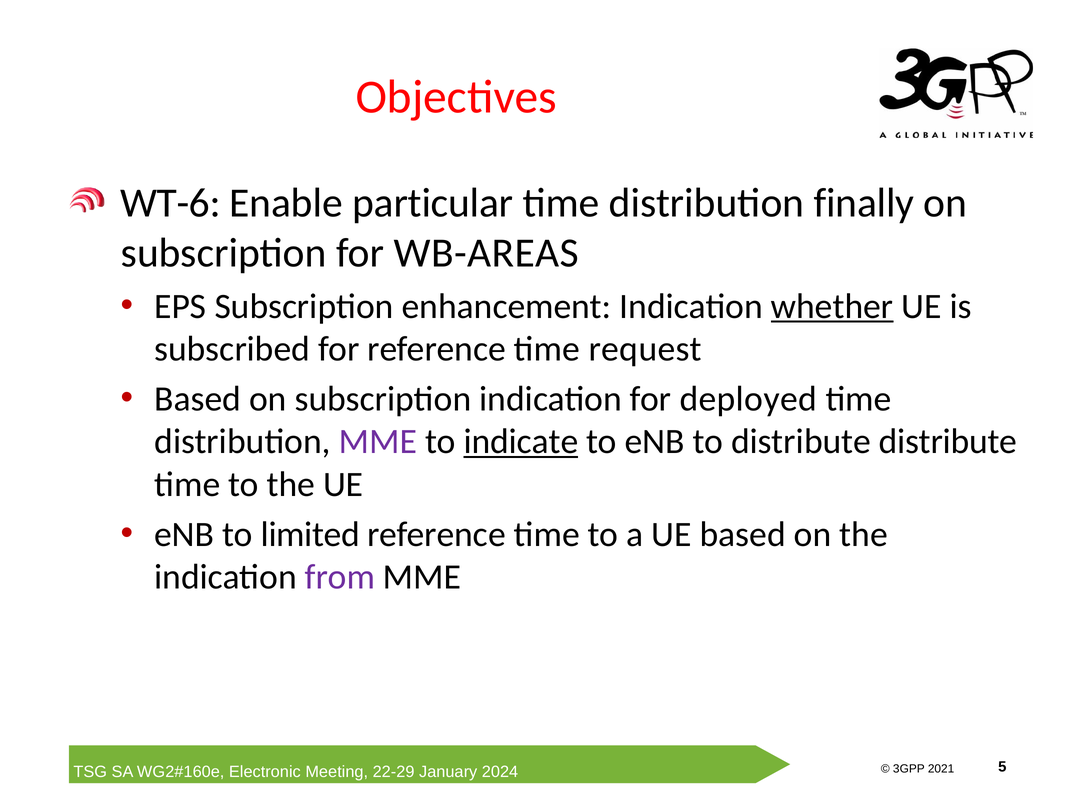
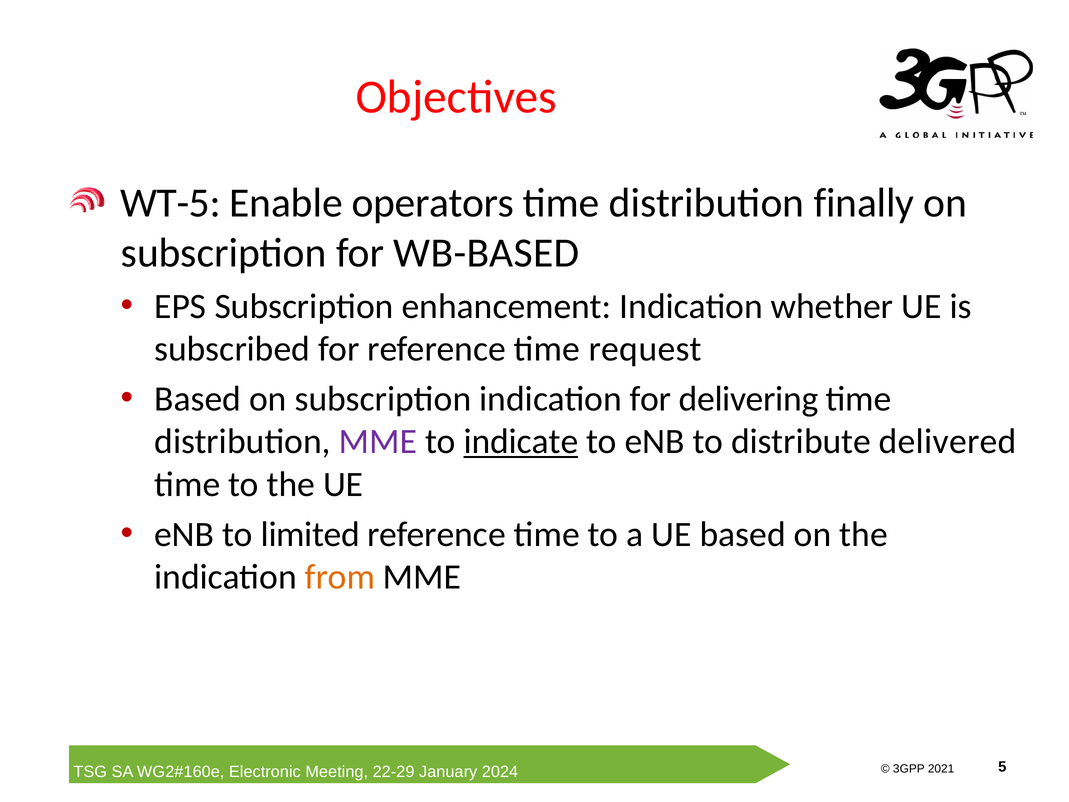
WT-6: WT-6 -> WT-5 (170, 203)
particular: particular -> operators (433, 203)
WB-AREAS: WB-AREAS -> WB-BASED (486, 253)
whether underline: present -> none (832, 306)
deployed: deployed -> delivering (749, 399)
distribute distribute: distribute -> delivered (948, 442)
from colour: purple -> orange (340, 577)
